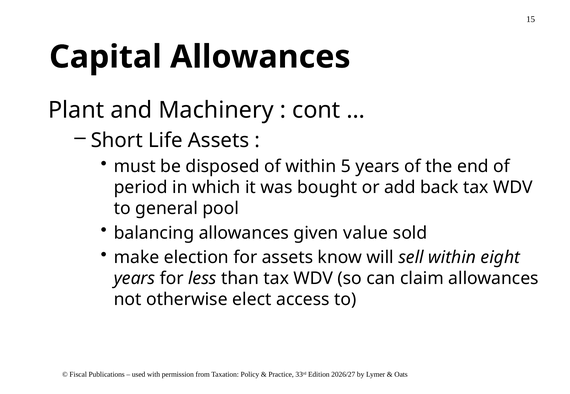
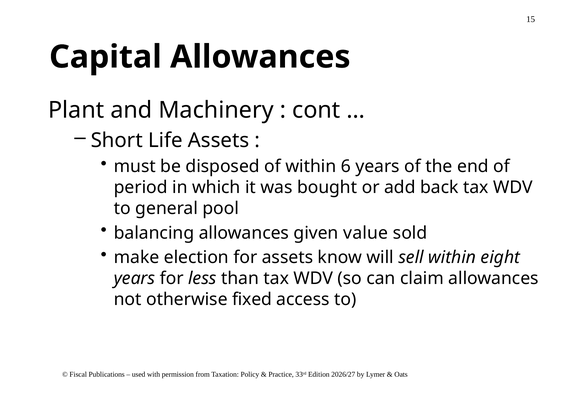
5: 5 -> 6 (346, 167)
elect: elect -> fixed (252, 300)
